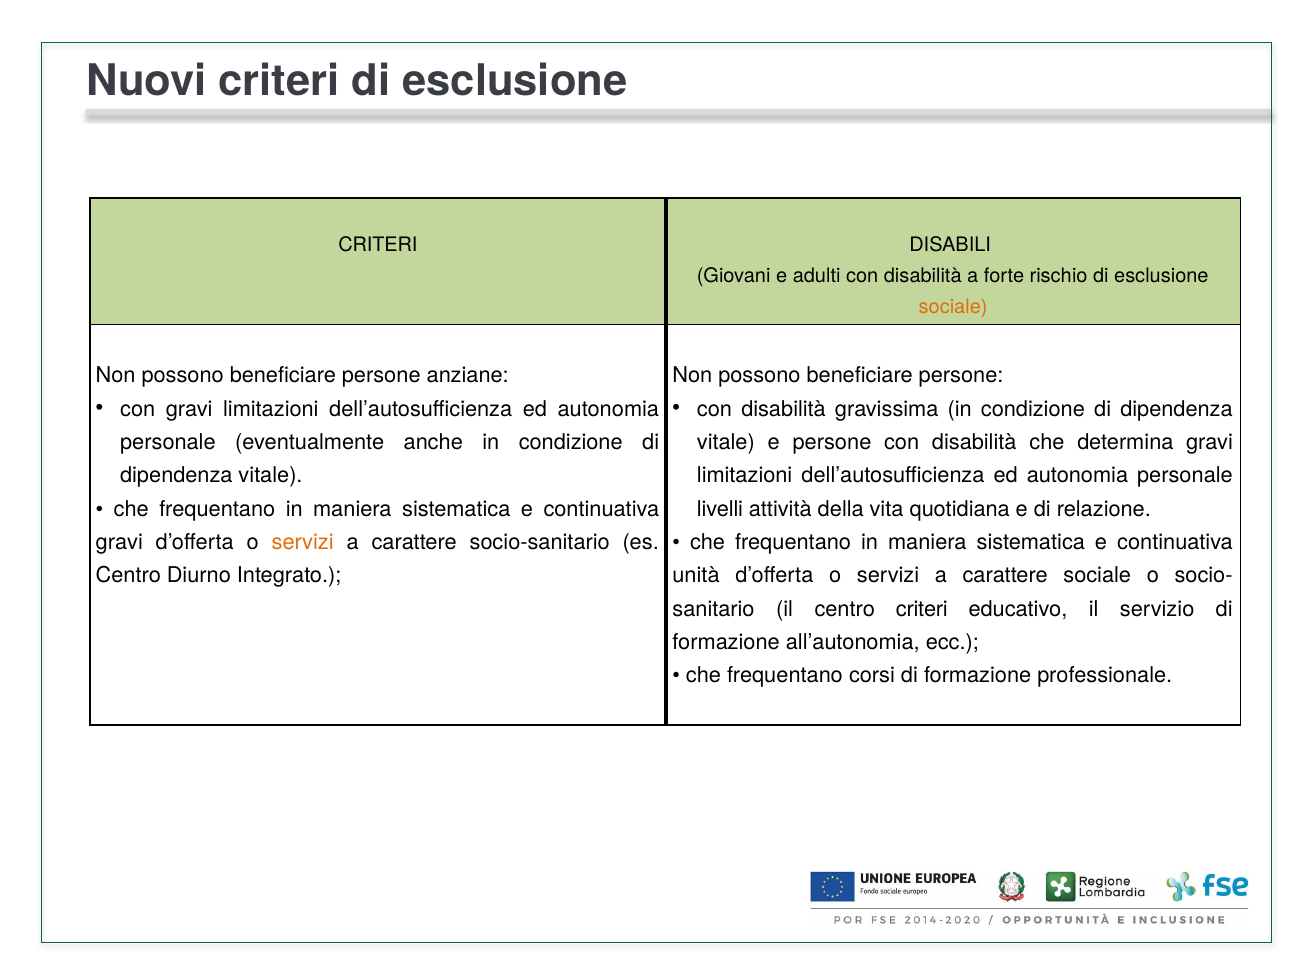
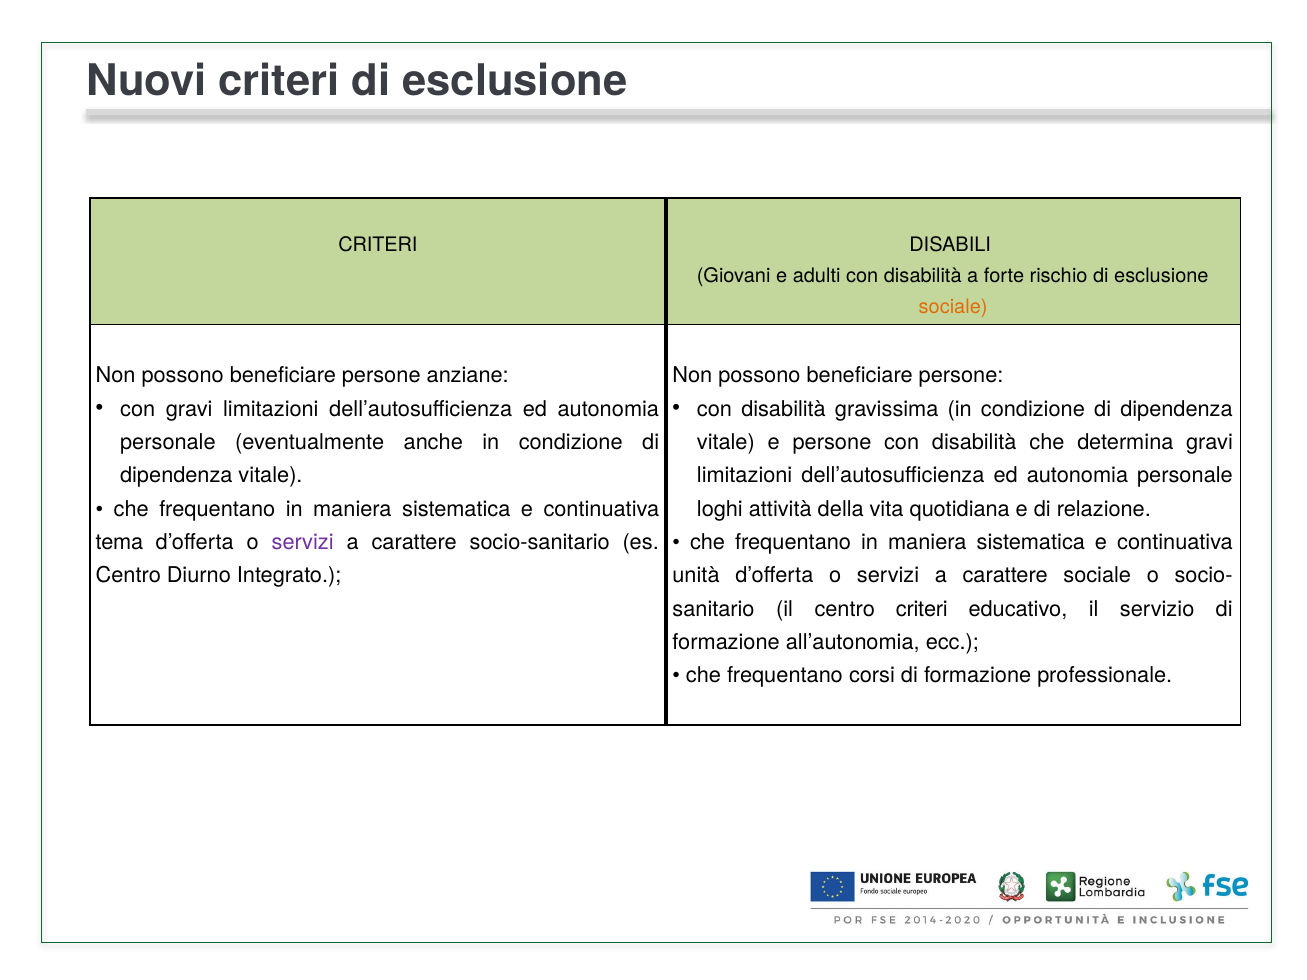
livelli: livelli -> loghi (720, 509)
gravi: gravi -> tema (119, 543)
servizi colour: orange -> purple (303, 543)
